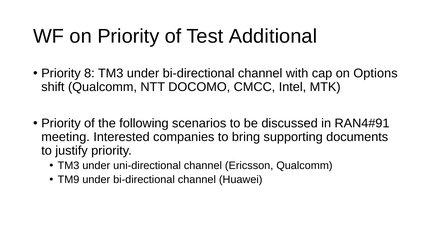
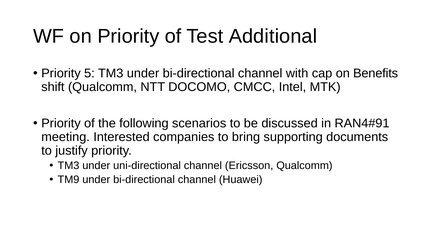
8: 8 -> 5 (89, 74)
Options: Options -> Benefits (376, 74)
